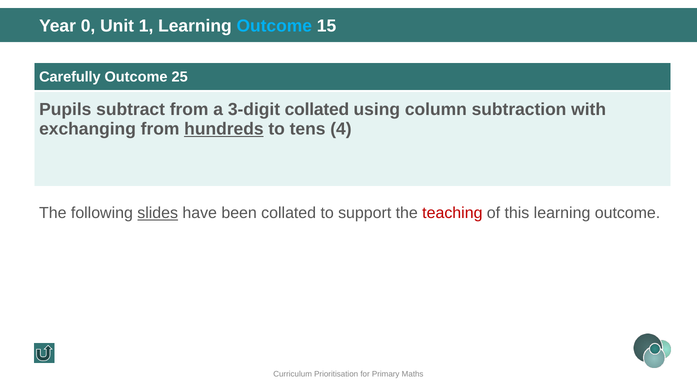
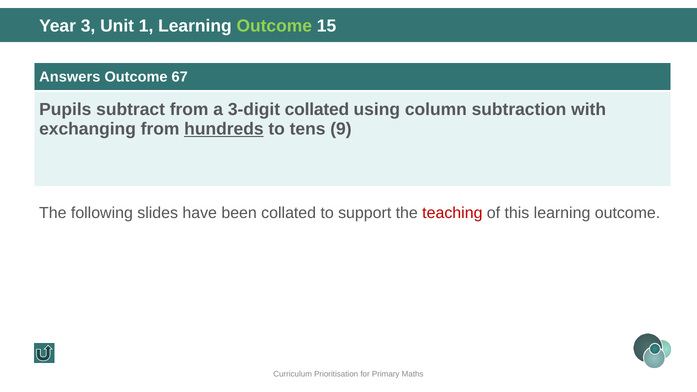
0: 0 -> 3 (88, 26)
Outcome colour: light blue -> light green (274, 26)
Carefully: Carefully -> Answers (70, 77)
25: 25 -> 67 (180, 77)
4: 4 -> 9 (341, 129)
slides underline: present -> none (158, 213)
